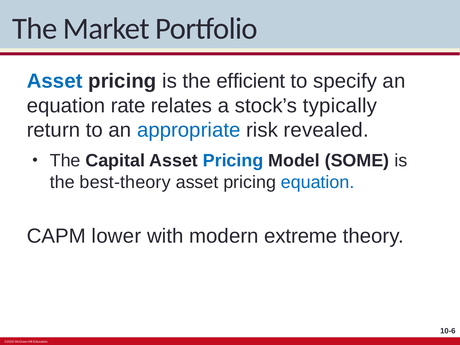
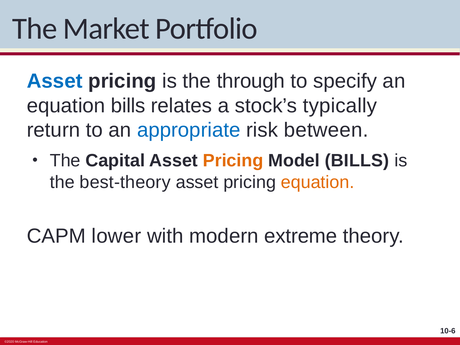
efficient: efficient -> through (251, 81)
equation rate: rate -> bills (128, 106)
revealed: revealed -> between (326, 130)
Pricing colour: blue -> orange (233, 161)
Model SOME: SOME -> BILLS (357, 161)
equation colour: blue -> orange (318, 182)
